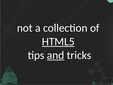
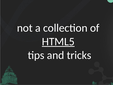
and underline: present -> none (56, 55)
